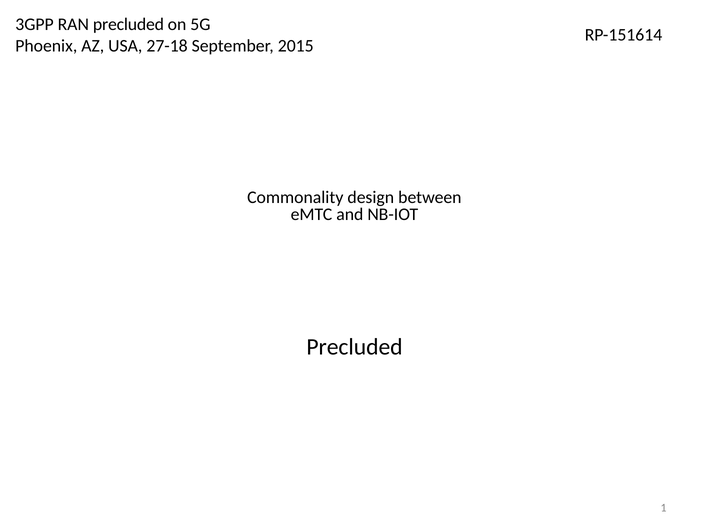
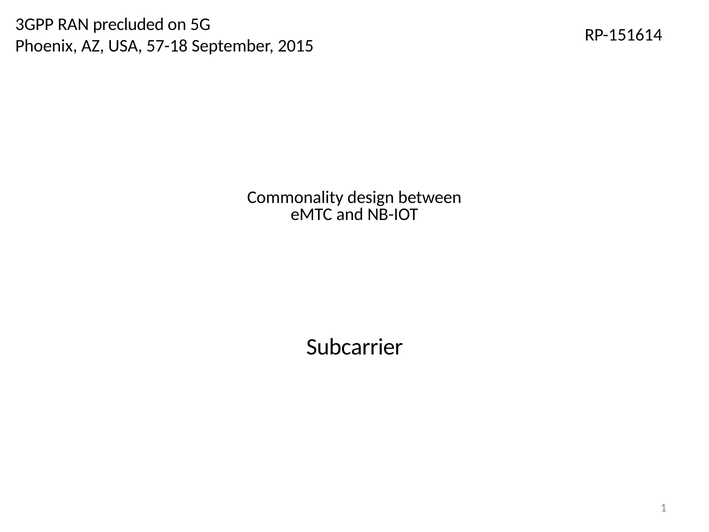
27-18: 27-18 -> 57-18 (167, 46)
Precluded: Precluded -> Subcarrier (355, 347)
